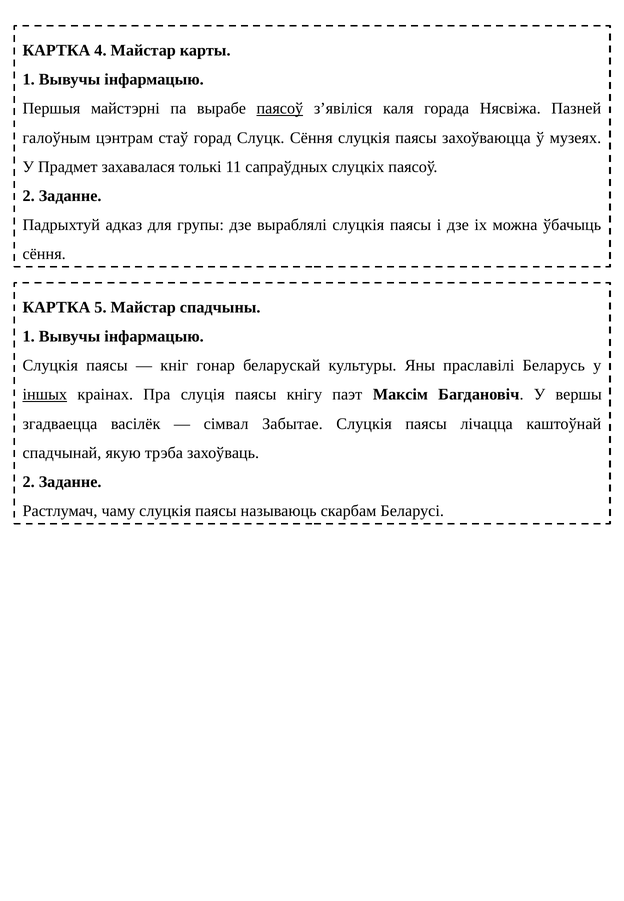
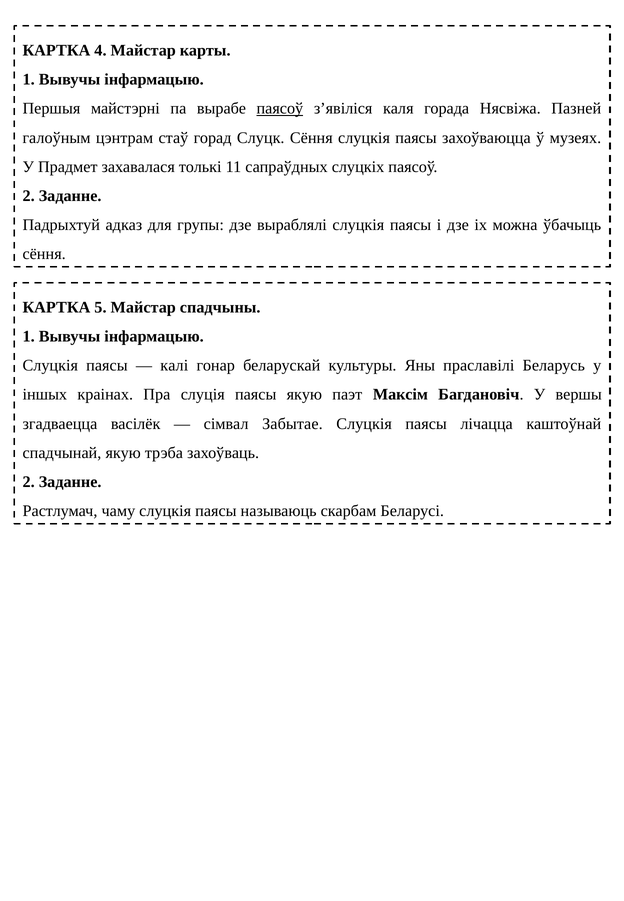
кніг: кніг -> калі (174, 366)
іншых underline: present -> none (45, 395)
паясы кнігу: кнігу -> якую (304, 395)
